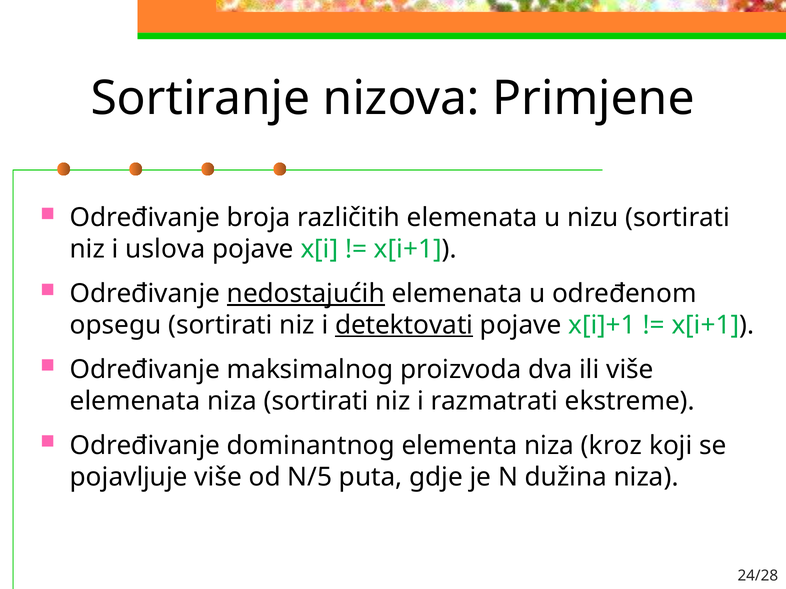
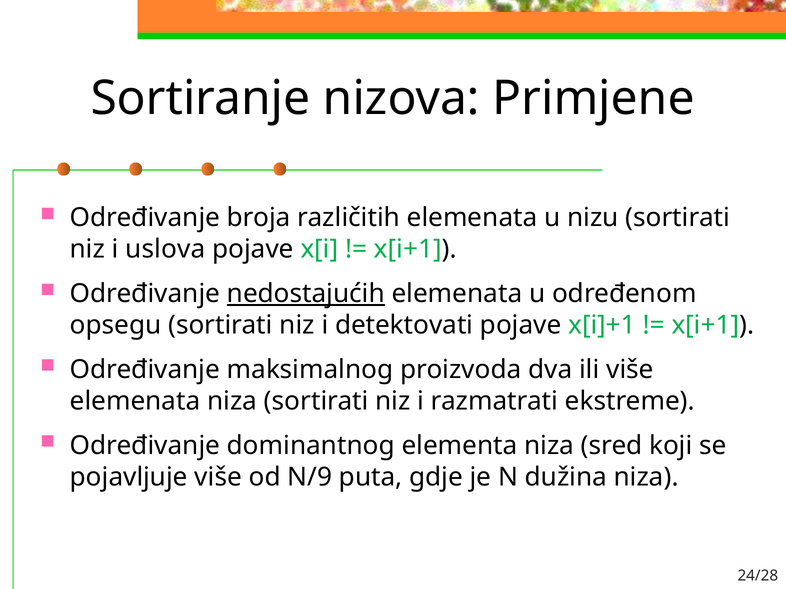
detektovati underline: present -> none (404, 325)
kroz: kroz -> sred (612, 446)
N/5: N/5 -> N/9 (310, 477)
